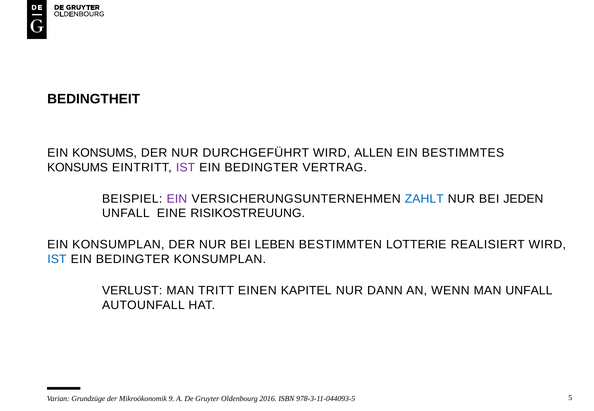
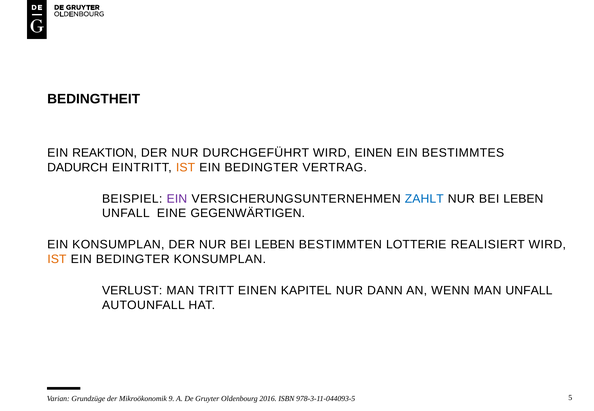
EIN KONSUMS: KONSUMS -> REAKTION (105, 153)
WIRD ALLEN: ALLEN -> EINEN (373, 153)
KONSUMS: KONSUMS -> DADURCH (77, 167)
IST colour: purple -> orange (186, 167)
JEDEN: JEDEN -> LEBEN (523, 199)
RISIKOSTREUUNG: RISIKOSTREUUNG -> GEGENWÄRTIGEN (248, 213)
IST colour: blue -> orange (57, 259)
